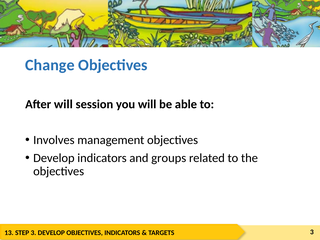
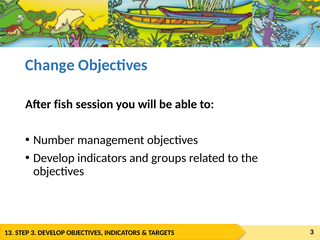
After will: will -> fish (63, 104)
Involves: Involves -> Number (54, 140)
